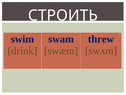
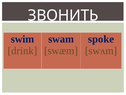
СТРОИТЬ: СТРОИТЬ -> ЗВОНИТЬ (63, 15)
threw: threw -> spoke (101, 39)
